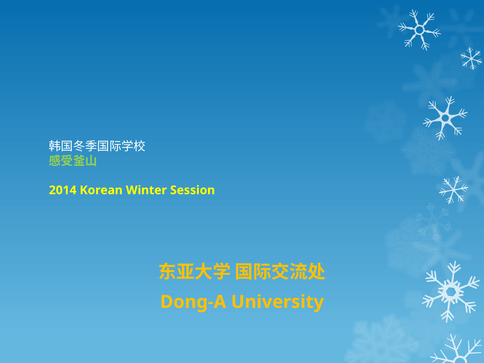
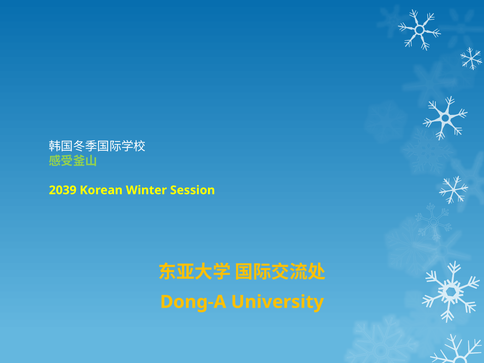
2014: 2014 -> 2039 (63, 190)
